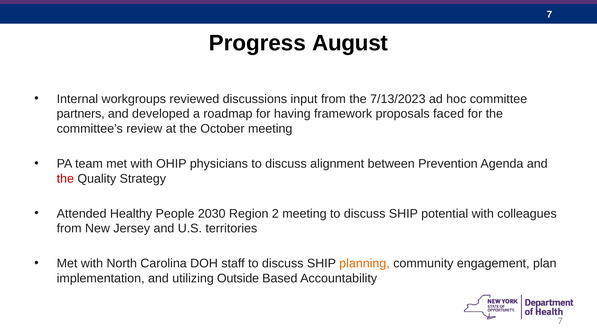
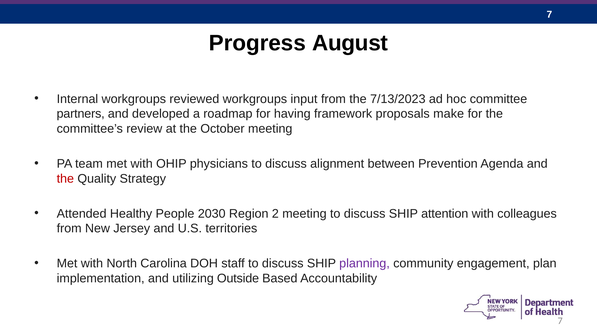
reviewed discussions: discussions -> workgroups (255, 99)
faced: faced -> make (449, 114)
potential: potential -> attention (445, 213)
planning colour: orange -> purple (365, 263)
